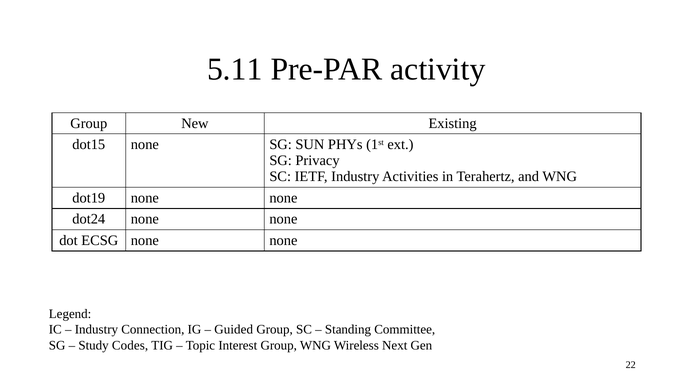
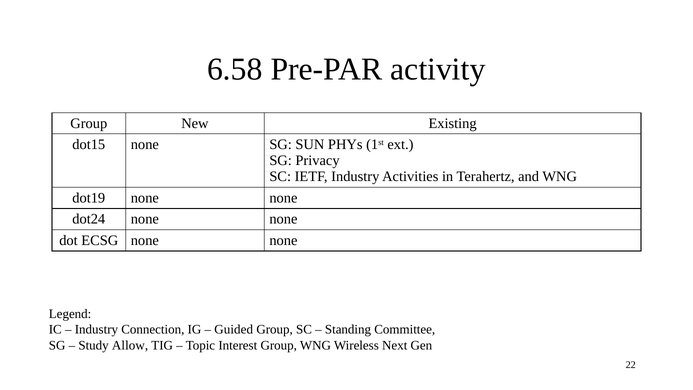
5.11: 5.11 -> 6.58 (235, 69)
Codes: Codes -> Allow (130, 345)
